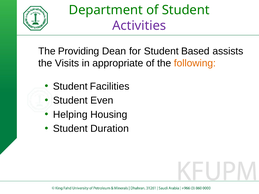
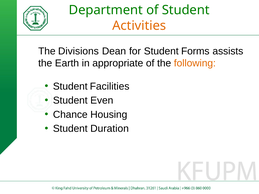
Activities colour: purple -> orange (139, 26)
Providing: Providing -> Divisions (78, 51)
Based: Based -> Forms (195, 51)
Visits: Visits -> Earth (67, 63)
Helping: Helping -> Chance (70, 115)
